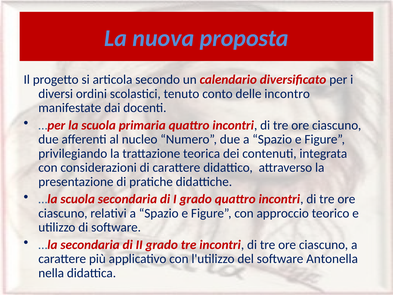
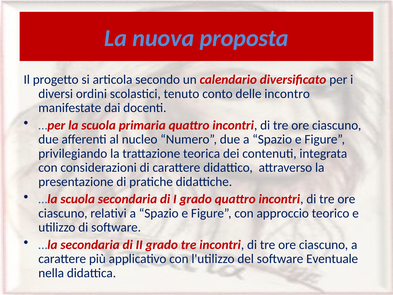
Antonella: Antonella -> Eventuale (332, 259)
